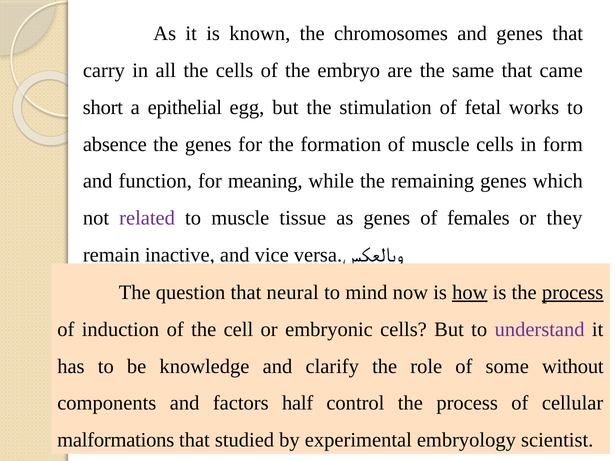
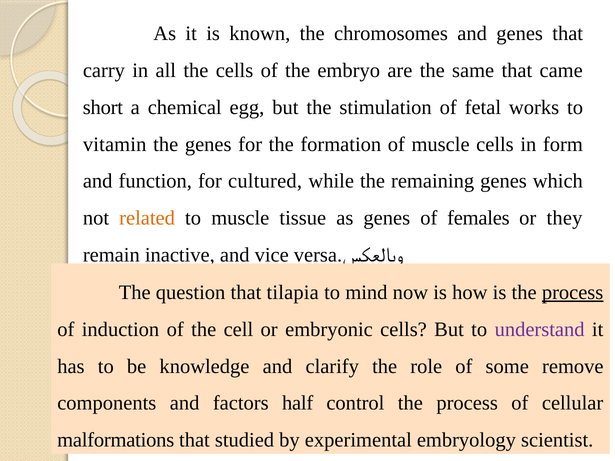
epithelial: epithelial -> chemical (185, 107)
absence: absence -> vitamin (115, 144)
meaning: meaning -> cultured (265, 181)
related colour: purple -> orange (147, 218)
neural: neural -> tilapia (293, 293)
how underline: present -> none (470, 293)
without: without -> remove (573, 366)
